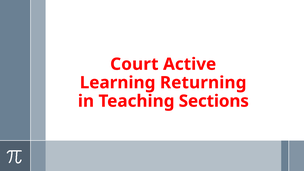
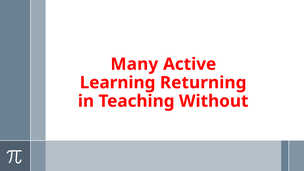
Court: Court -> Many (134, 64)
Sections: Sections -> Without (214, 101)
